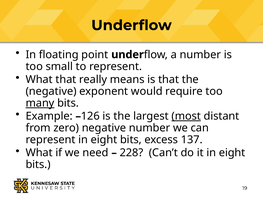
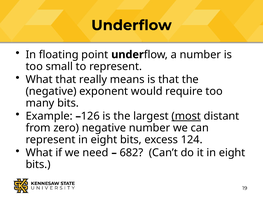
many underline: present -> none (40, 103)
137: 137 -> 124 (192, 140)
228: 228 -> 682 (131, 153)
